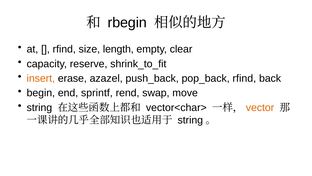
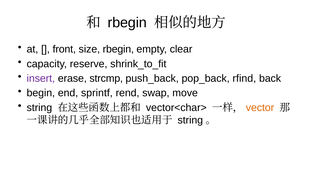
rfind: rfind -> front (64, 49)
size length: length -> rbegin (118, 49)
insert colour: orange -> purple (41, 78)
azazel: azazel -> strcmp (106, 78)
